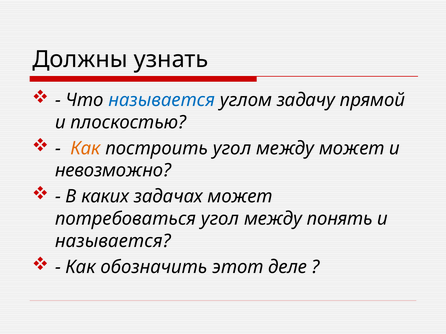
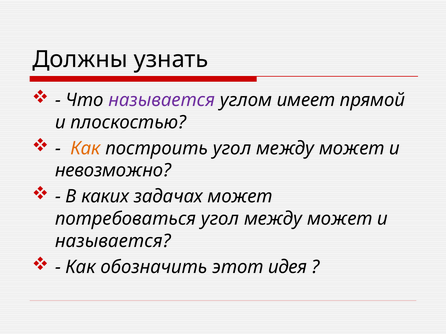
называется colour: blue -> purple (162, 100)
задачу: задачу -> имеет (306, 100)
потребоваться угол между понять: понять -> может (340, 219)
деле: деле -> идея (288, 267)
